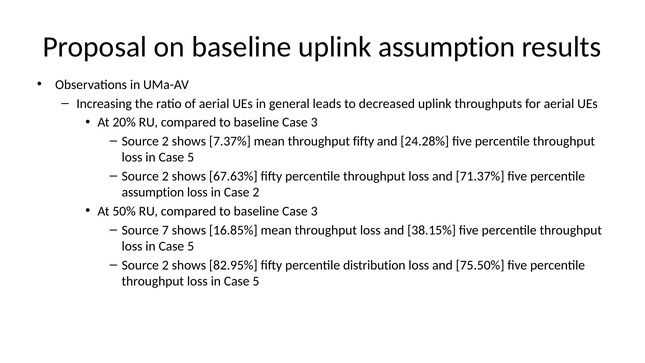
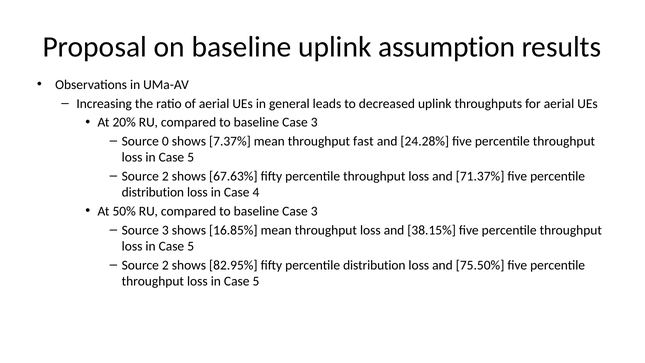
2: 2 -> 0 (165, 141)
throughput fifty: fifty -> fast (363, 141)
assumption: assumption -> distribution (153, 192)
Case 2: 2 -> 4 (256, 192)
Source 7: 7 -> 3 (165, 230)
